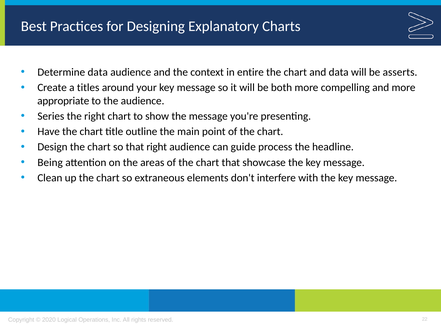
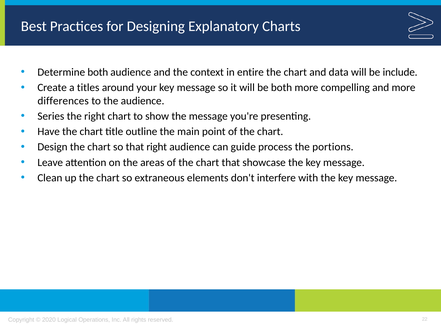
Determine data: data -> both (98, 72)
asserts: asserts -> include (400, 72)
appropriate: appropriate -> differences (63, 101)
headline: headline -> portions (333, 147)
Being: Being -> Leave (50, 163)
